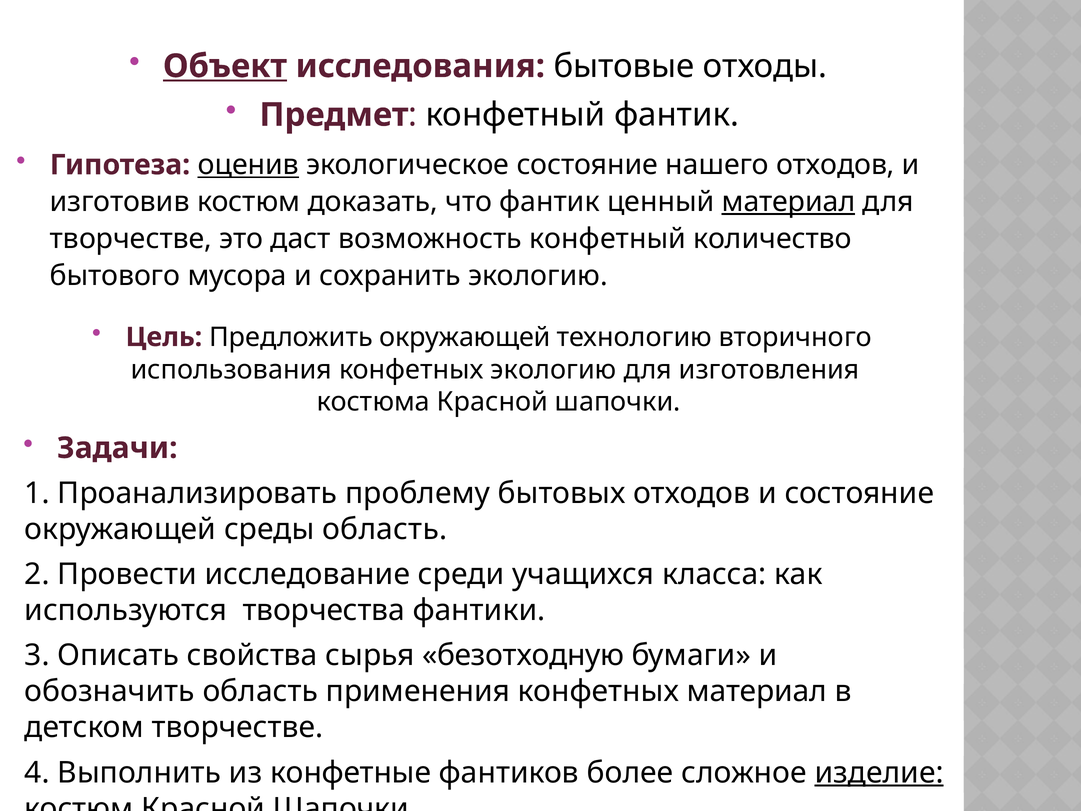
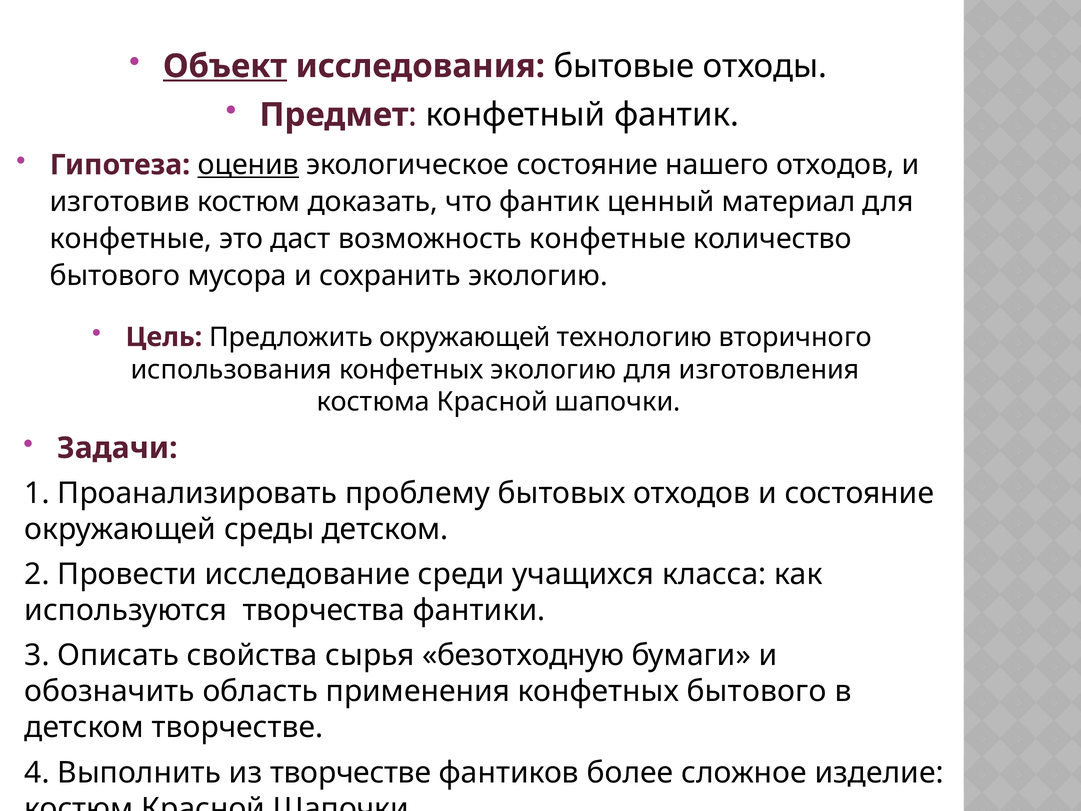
материал underline: present -> none (788, 202)
творчестве: творчестве -> конфетные (131, 239)
возможность конфетный: конфетный -> конфетные (608, 239)
среды область: область -> детском (385, 529)
конфетных материал: материал -> бытового (757, 691)
из конфетные: конфетные -> творчестве (351, 772)
изделие underline: present -> none (879, 772)
